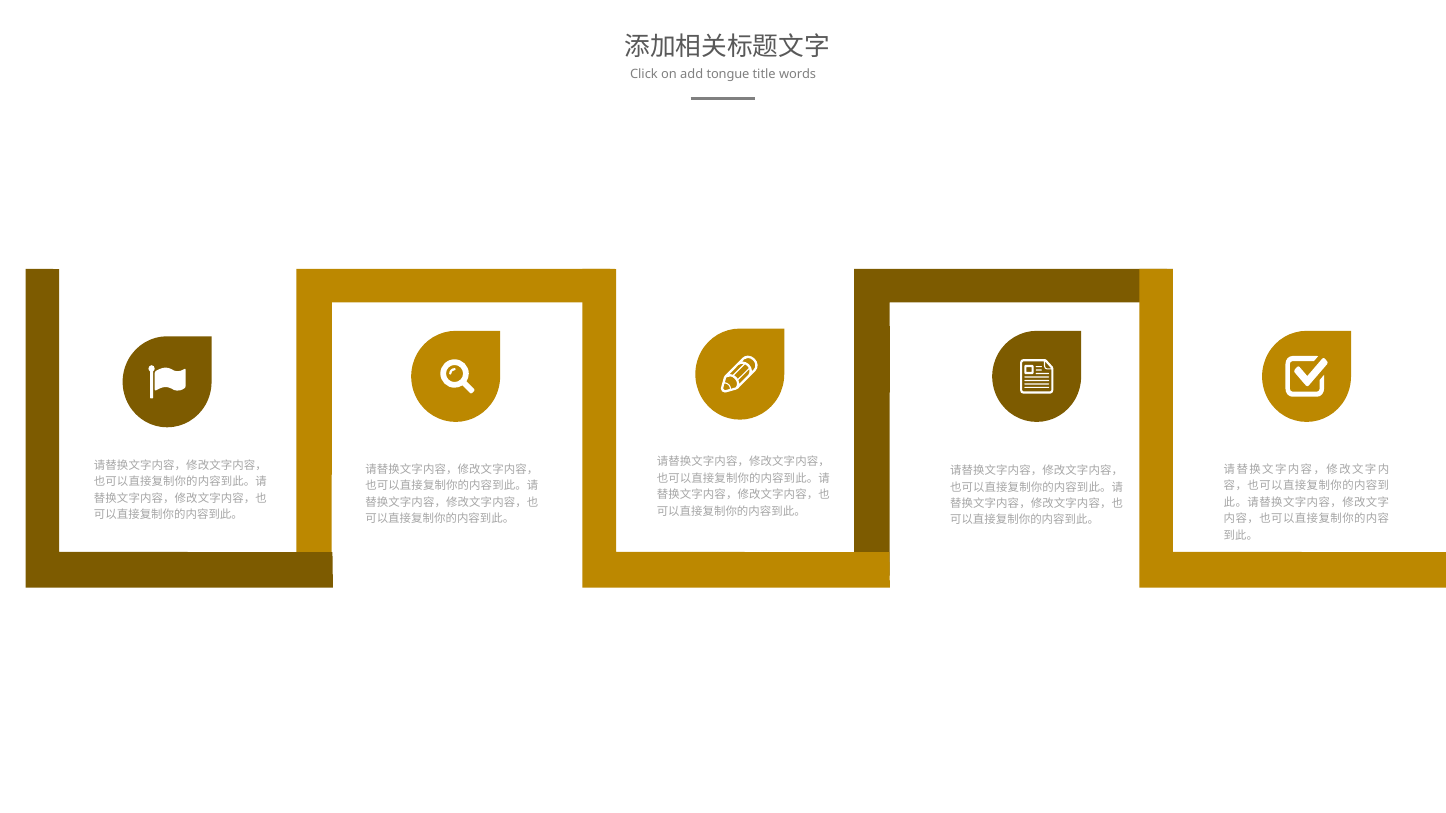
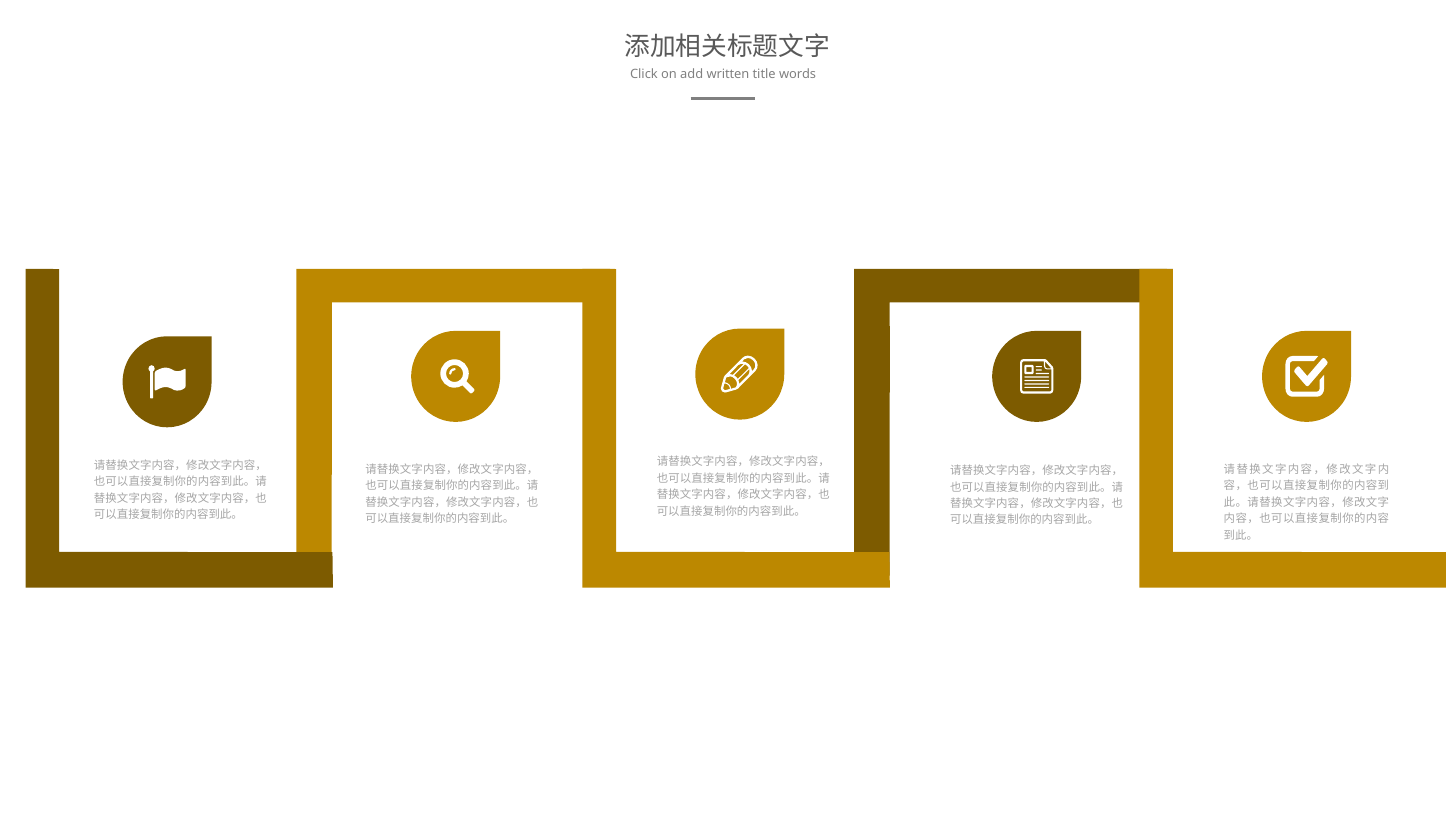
tongue: tongue -> written (728, 74)
